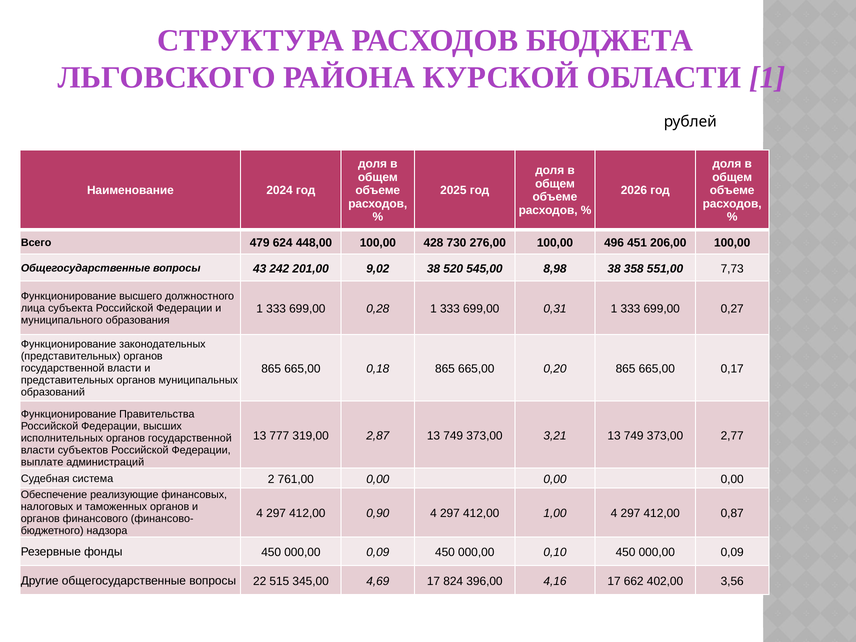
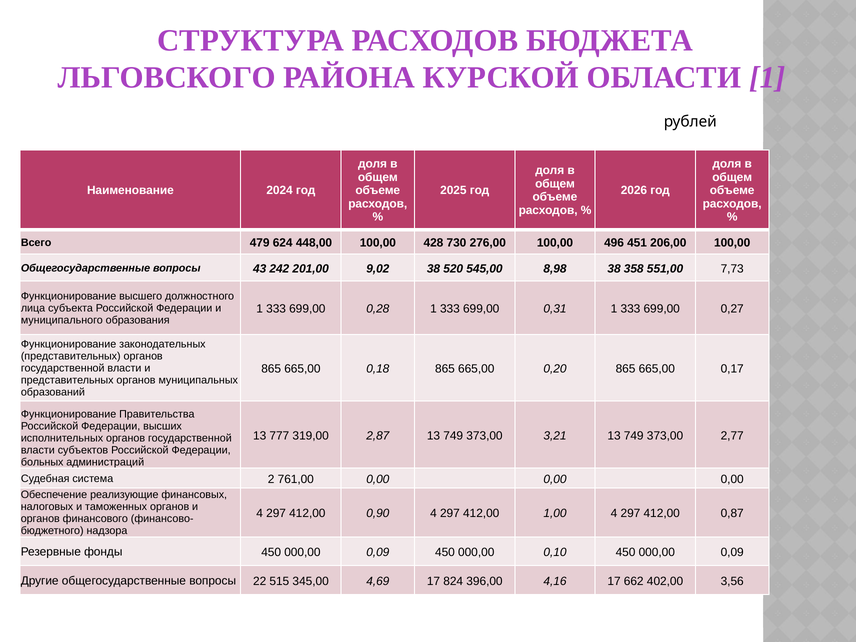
выплате: выплате -> больных (42, 462)
